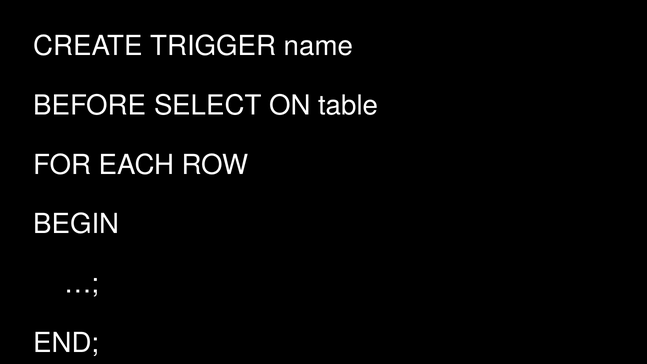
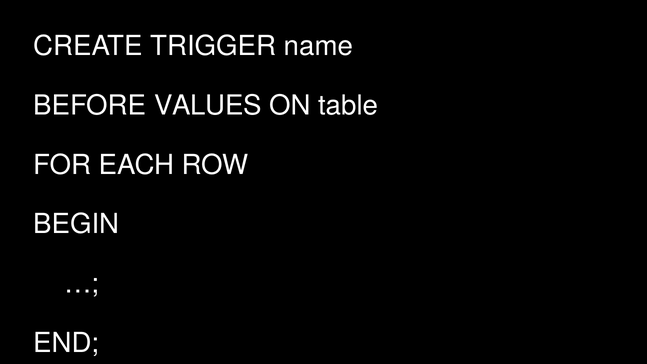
SELECT: SELECT -> VALUES (208, 106)
